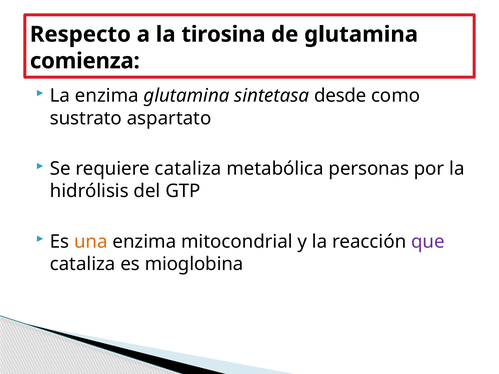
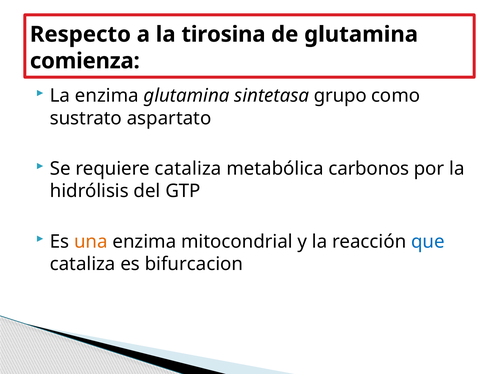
desde: desde -> grupo (340, 96)
personas: personas -> carbonos (369, 169)
que colour: purple -> blue (428, 242)
mioglobina: mioglobina -> bifurcacion (194, 264)
